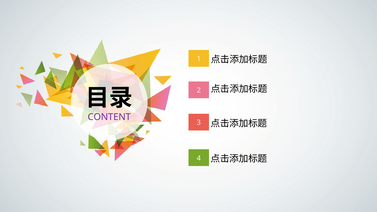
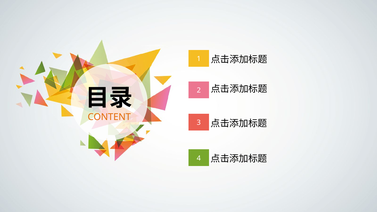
CONTENT colour: purple -> orange (109, 117)
